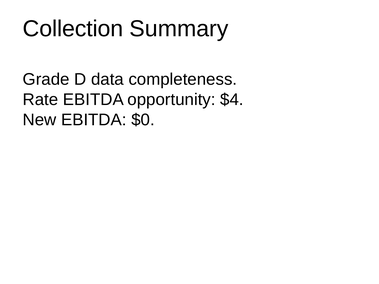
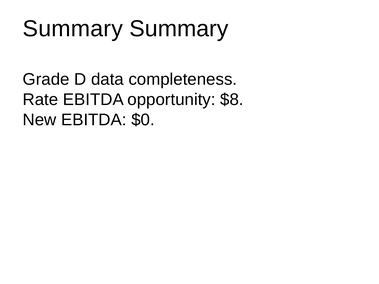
Collection: Collection -> Summary (73, 29)
$4: $4 -> $8 (232, 100)
